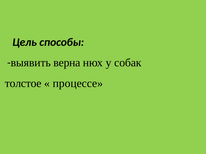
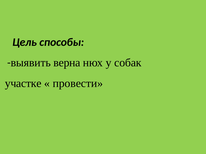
толстое: толстое -> участке (23, 84)
процессе: процессе -> провести (78, 84)
